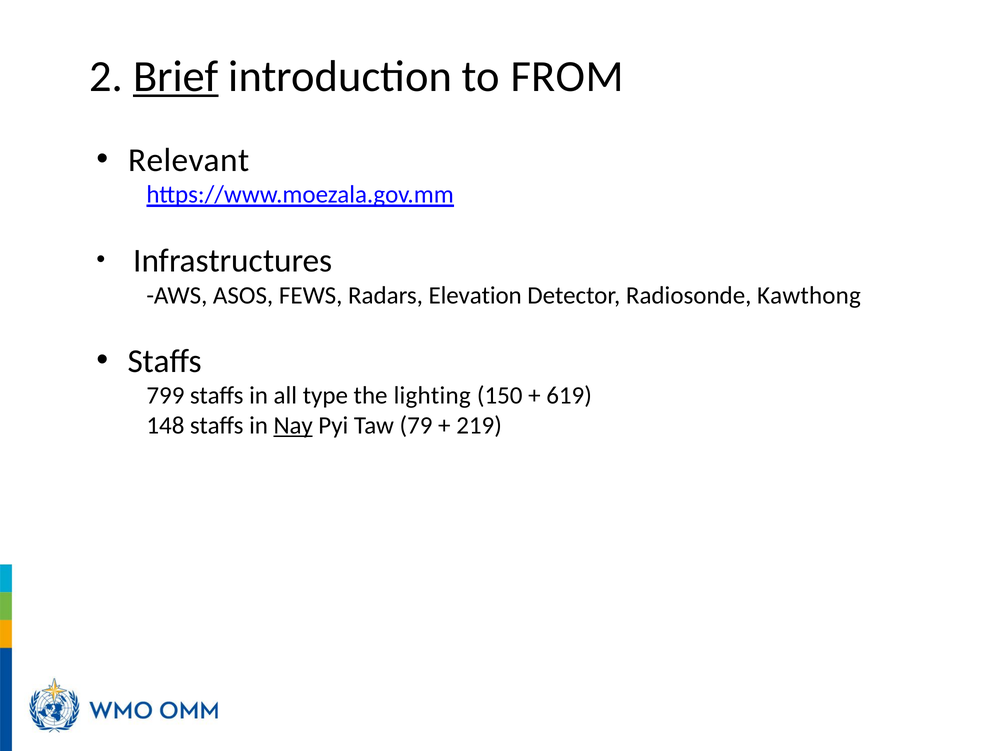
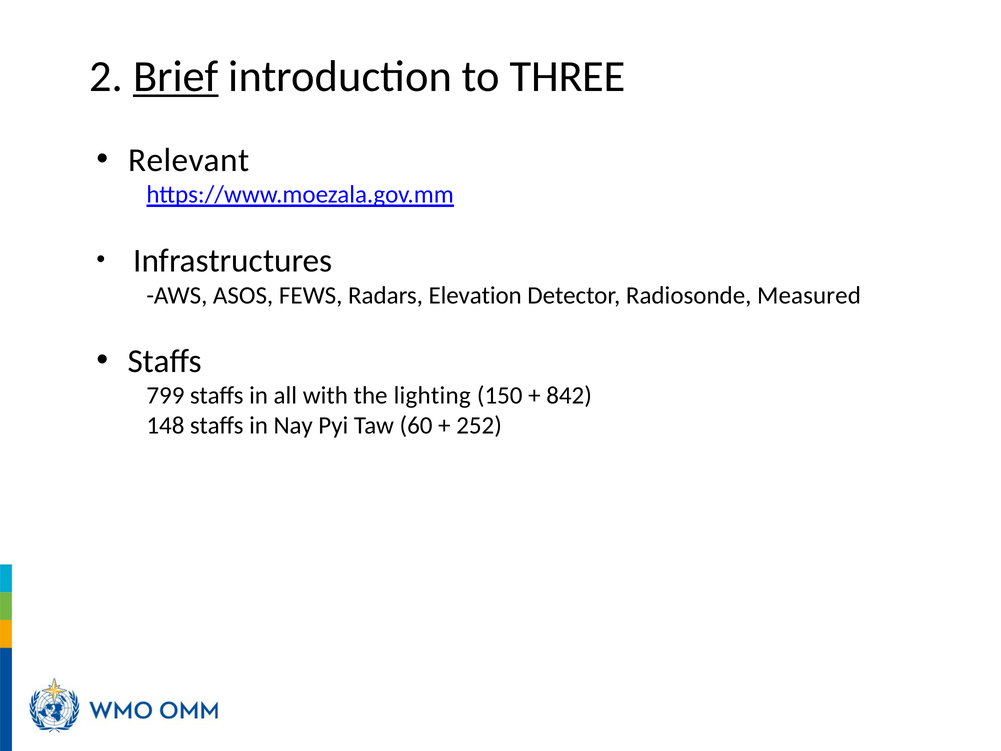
FROM: FROM -> THREE (568, 76)
Kawthong: Kawthong -> Measured (809, 295)
type: type -> with (325, 395)
619: 619 -> 842 (569, 395)
Nay underline: present -> none (293, 425)
79: 79 -> 60 (416, 425)
219: 219 -> 252 (479, 425)
